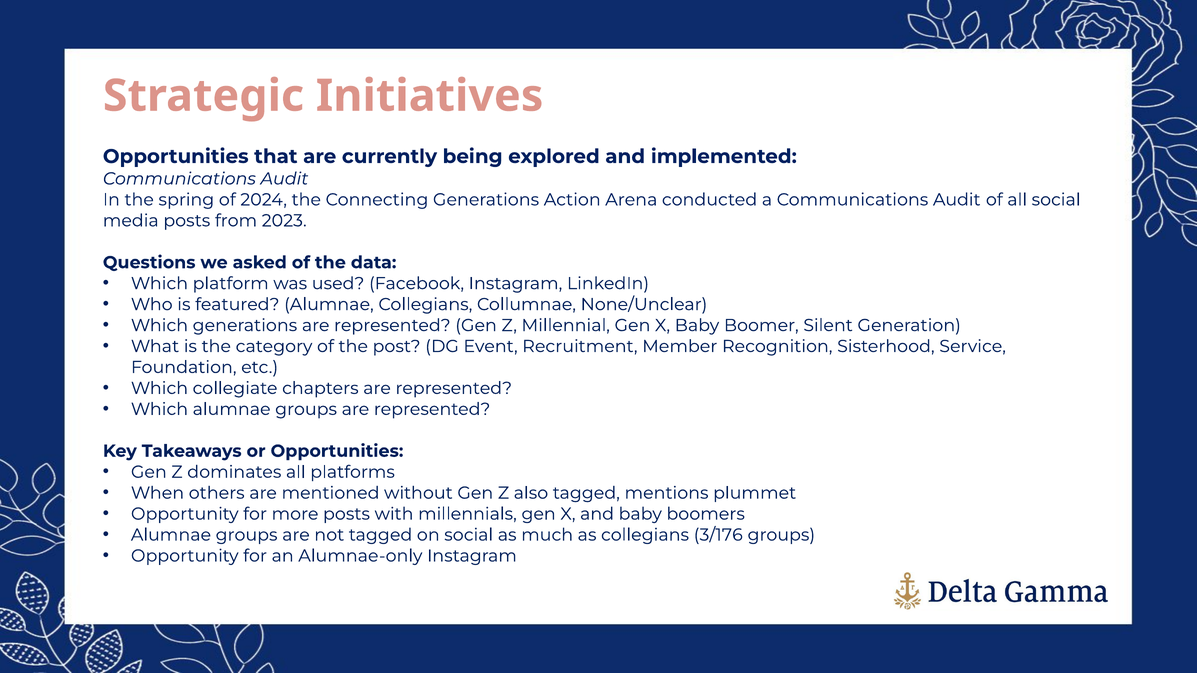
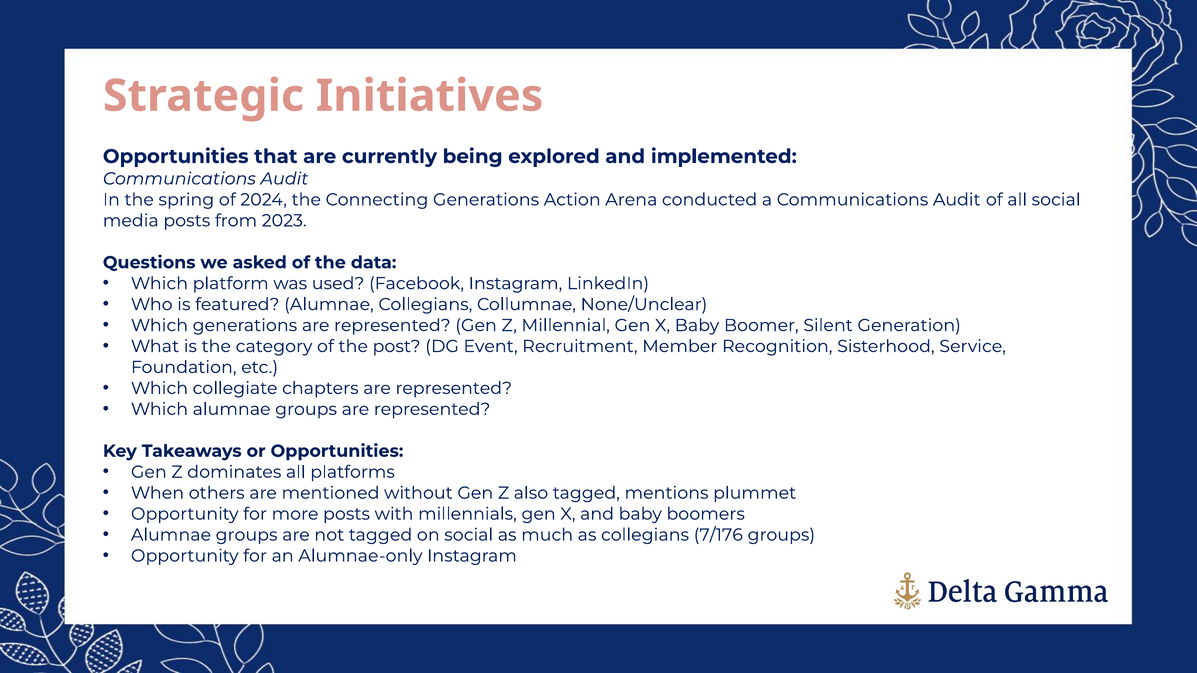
3/176: 3/176 -> 7/176 (718, 535)
